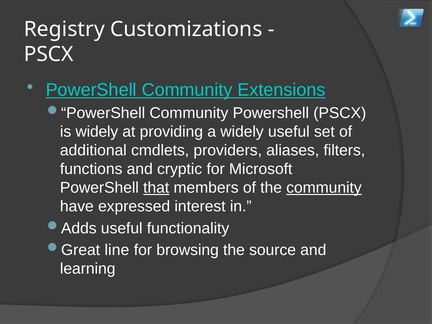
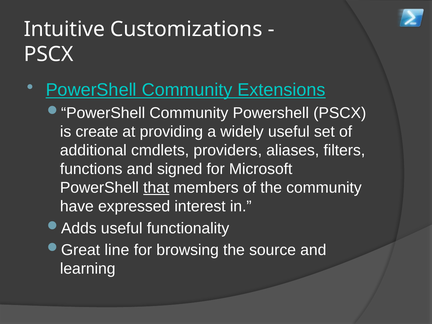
Registry: Registry -> Intuitive (64, 29)
is widely: widely -> create (97, 132)
cryptic: cryptic -> signed (180, 169)
community underline: present -> none (324, 188)
